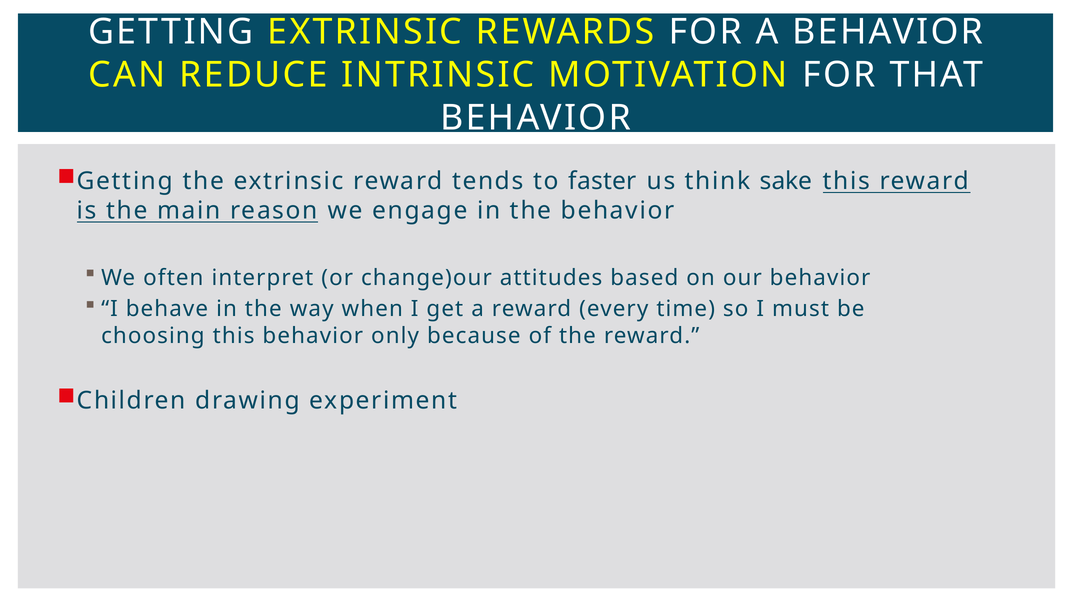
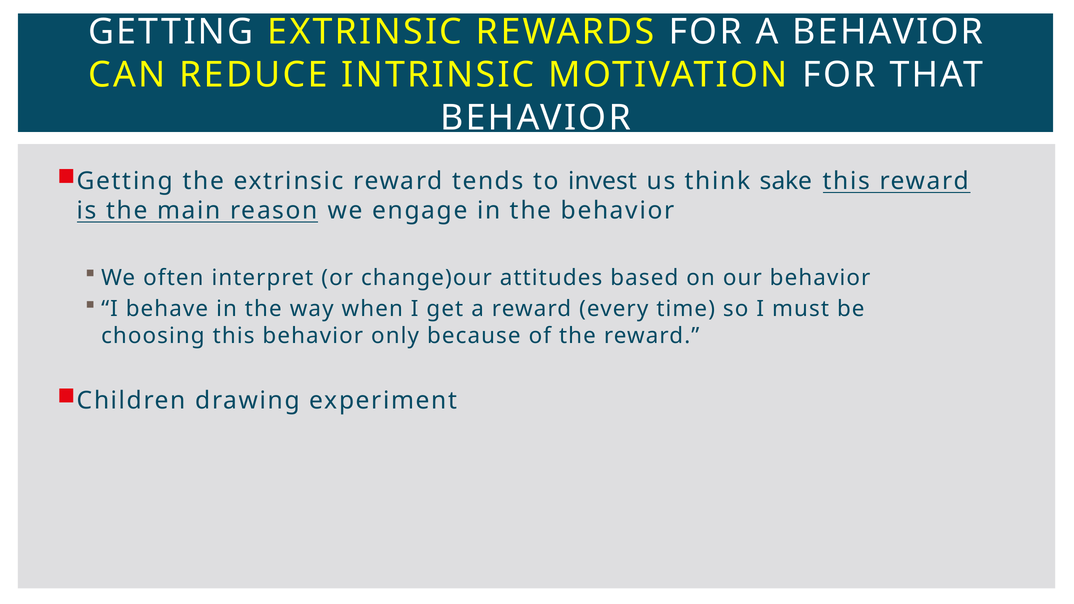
faster: faster -> invest (603, 181)
